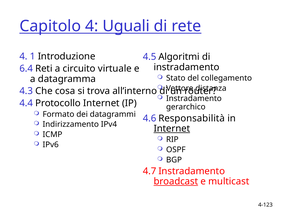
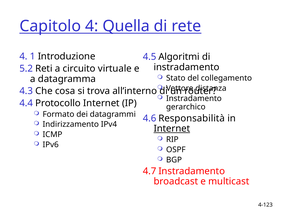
Uguali: Uguali -> Quella (126, 26)
6.4: 6.4 -> 5.2 (26, 69)
broadcast underline: present -> none (176, 181)
